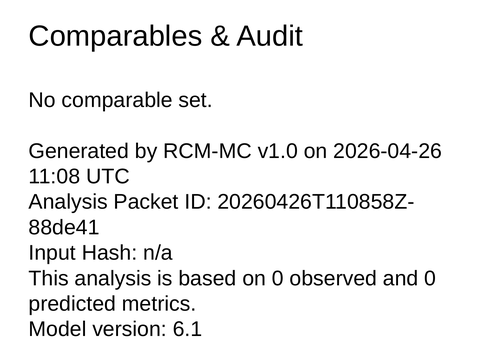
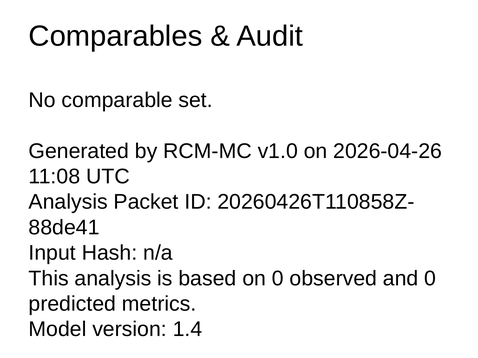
6.1: 6.1 -> 1.4 (187, 330)
